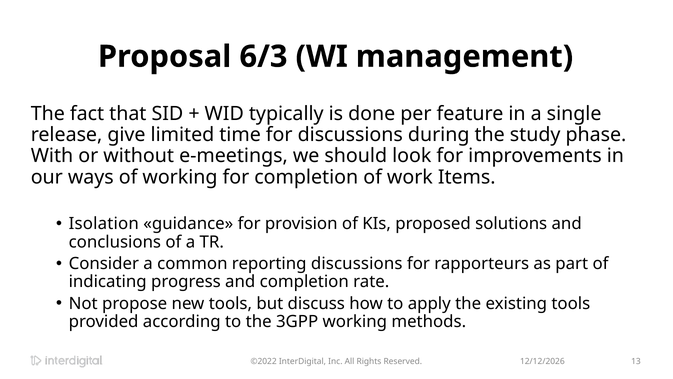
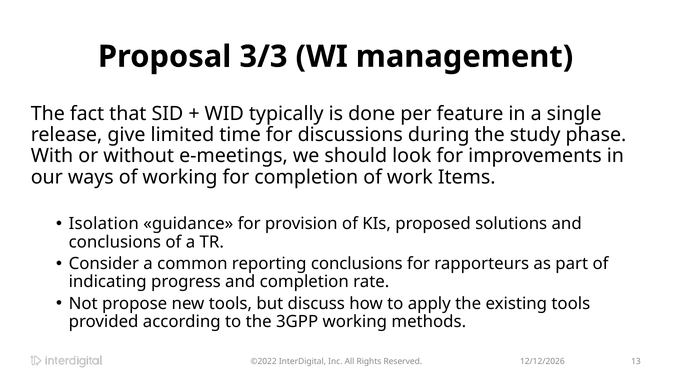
6/3: 6/3 -> 3/3 (263, 57)
reporting discussions: discussions -> conclusions (357, 263)
